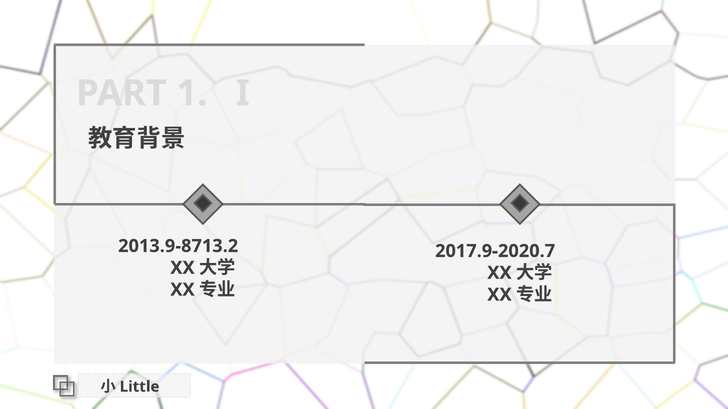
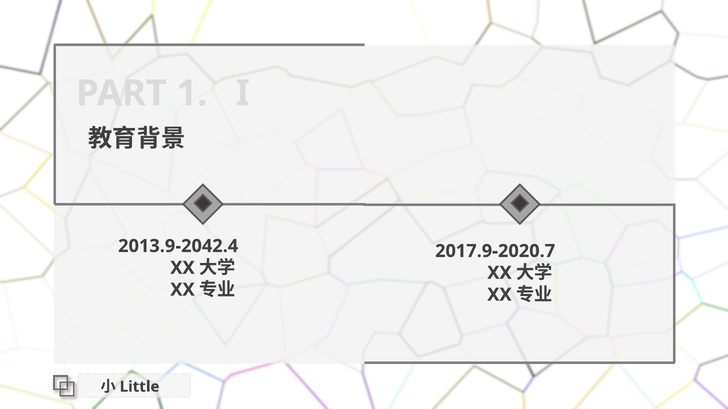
2013.9-8713.2: 2013.9-8713.2 -> 2013.9-2042.4 (178, 246)
